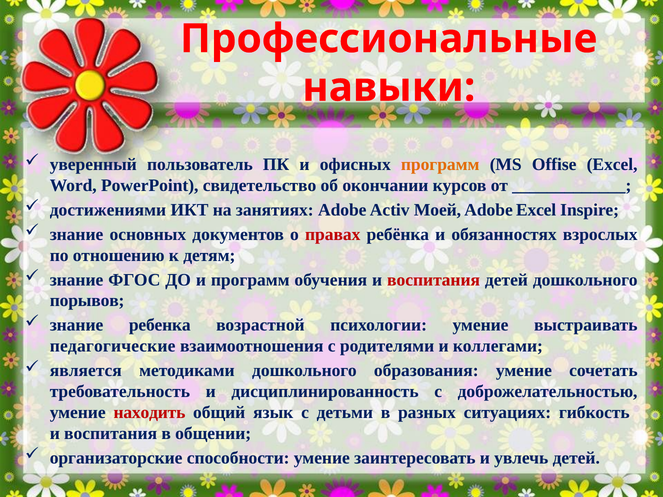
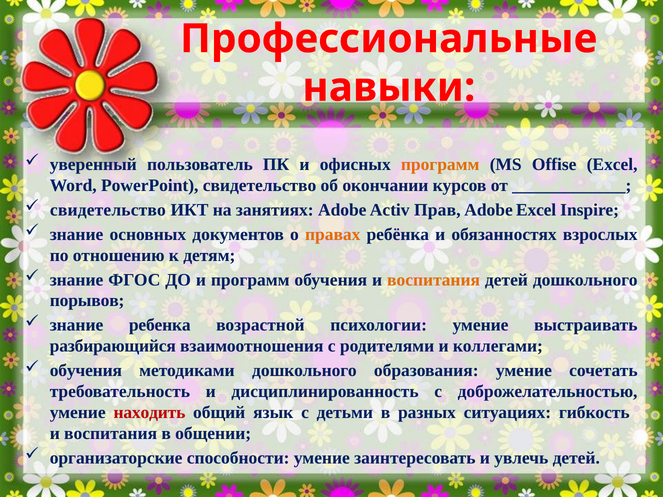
достижениями: достижениями -> свидетельство (108, 210)
Моей: Моей -> Прав (437, 210)
правах colour: red -> orange (333, 234)
воспитания colour: red -> orange (434, 280)
педагогические: педагогические -> разбирающийся (113, 346)
является: является -> обучения (86, 371)
